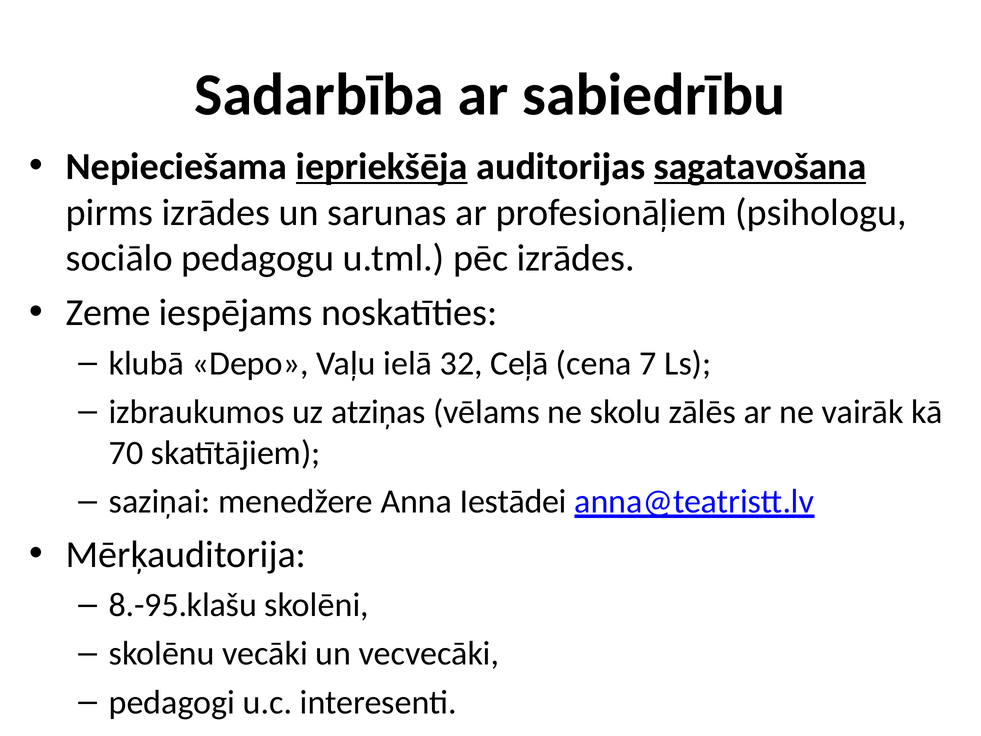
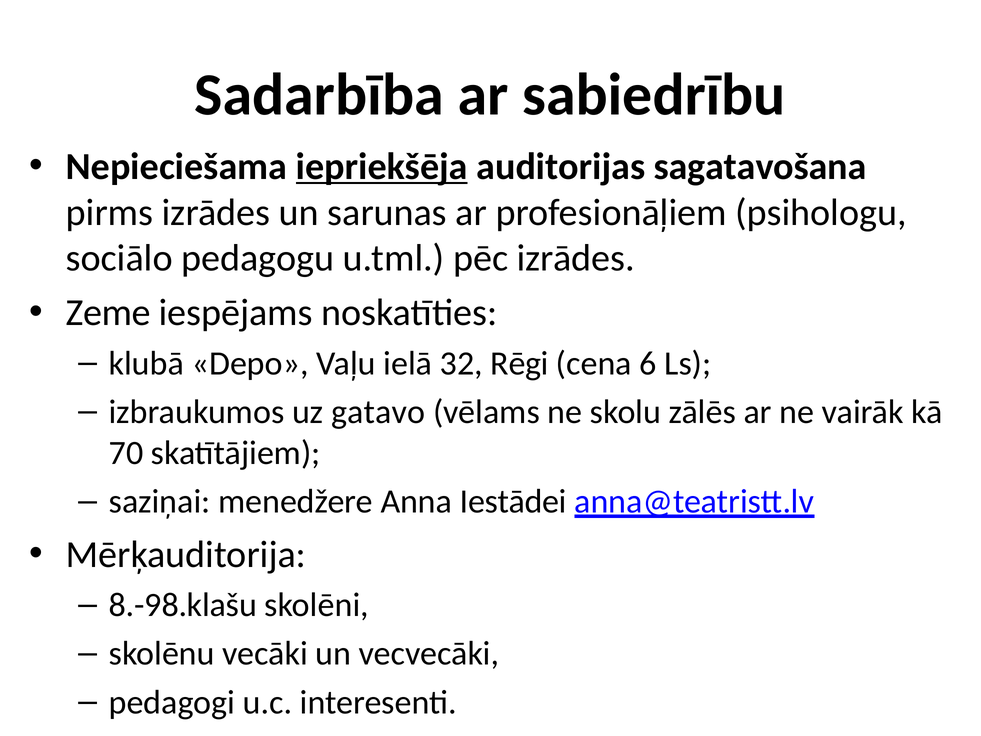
sagatavošana underline: present -> none (760, 167)
Ceļā: Ceļā -> Rēgi (520, 363)
7: 7 -> 6 (648, 363)
atziņas: atziņas -> gatavo (378, 412)
8.-95.klašu: 8.-95.klašu -> 8.-98.klašu (183, 605)
